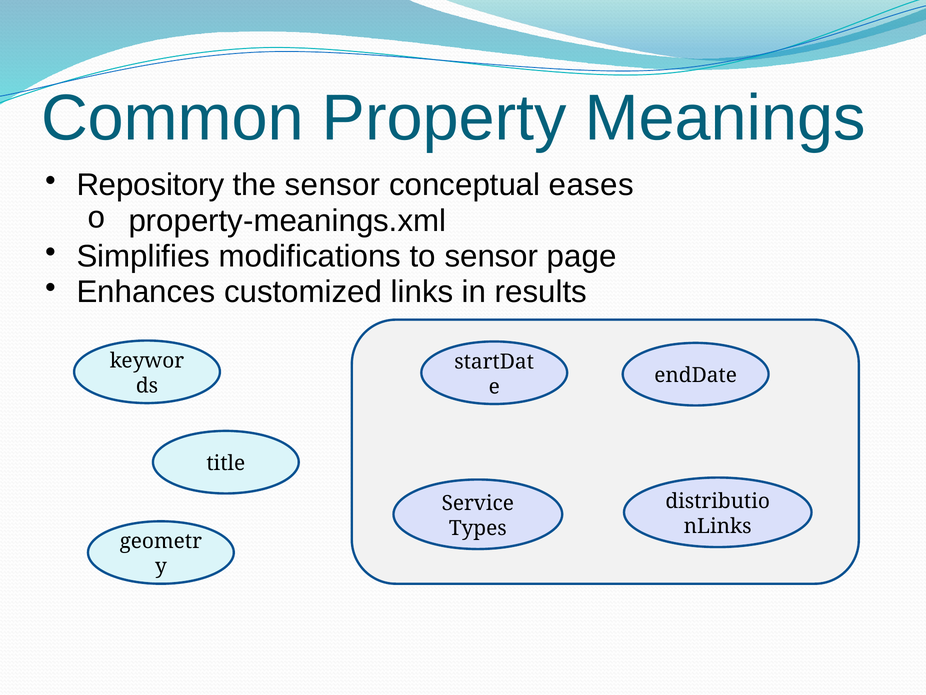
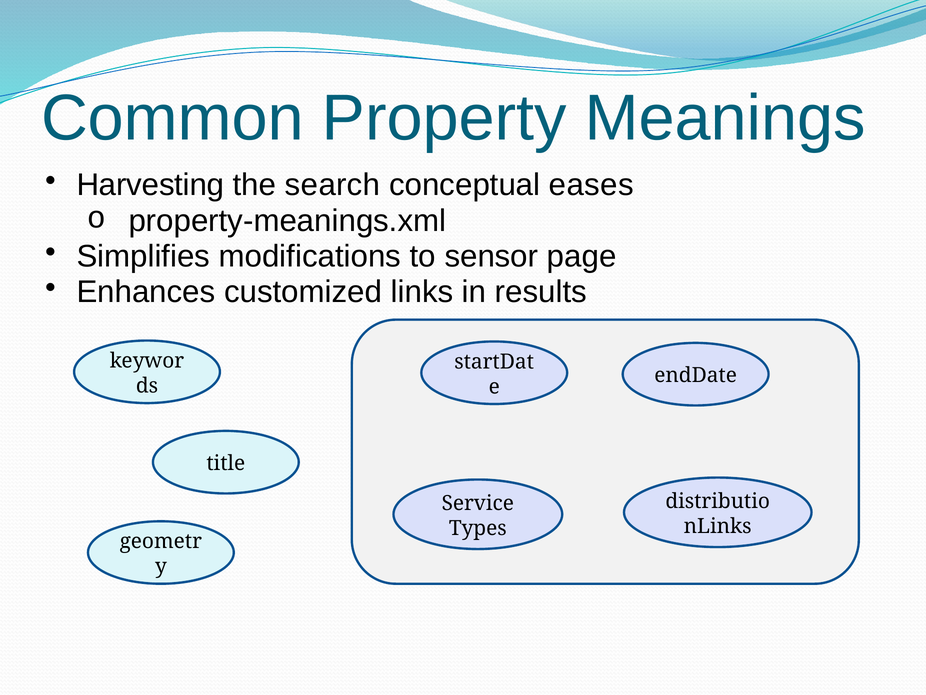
Repository: Repository -> Harvesting (150, 185)
the sensor: sensor -> search (333, 185)
